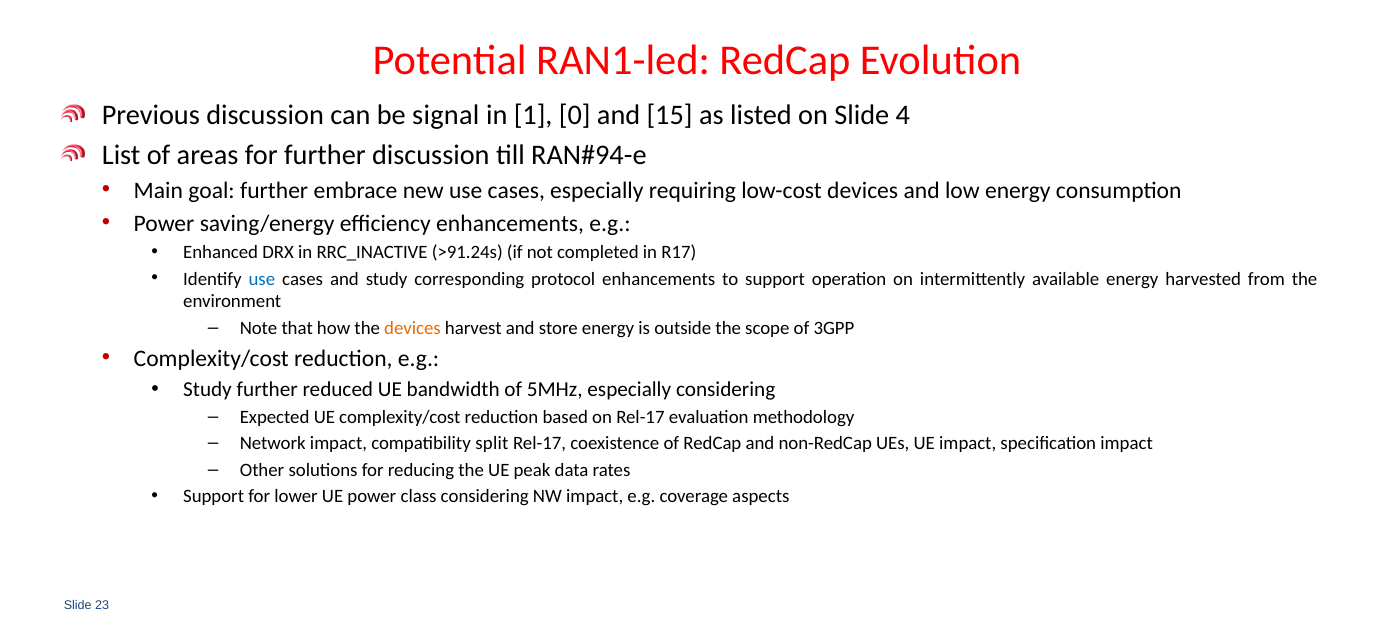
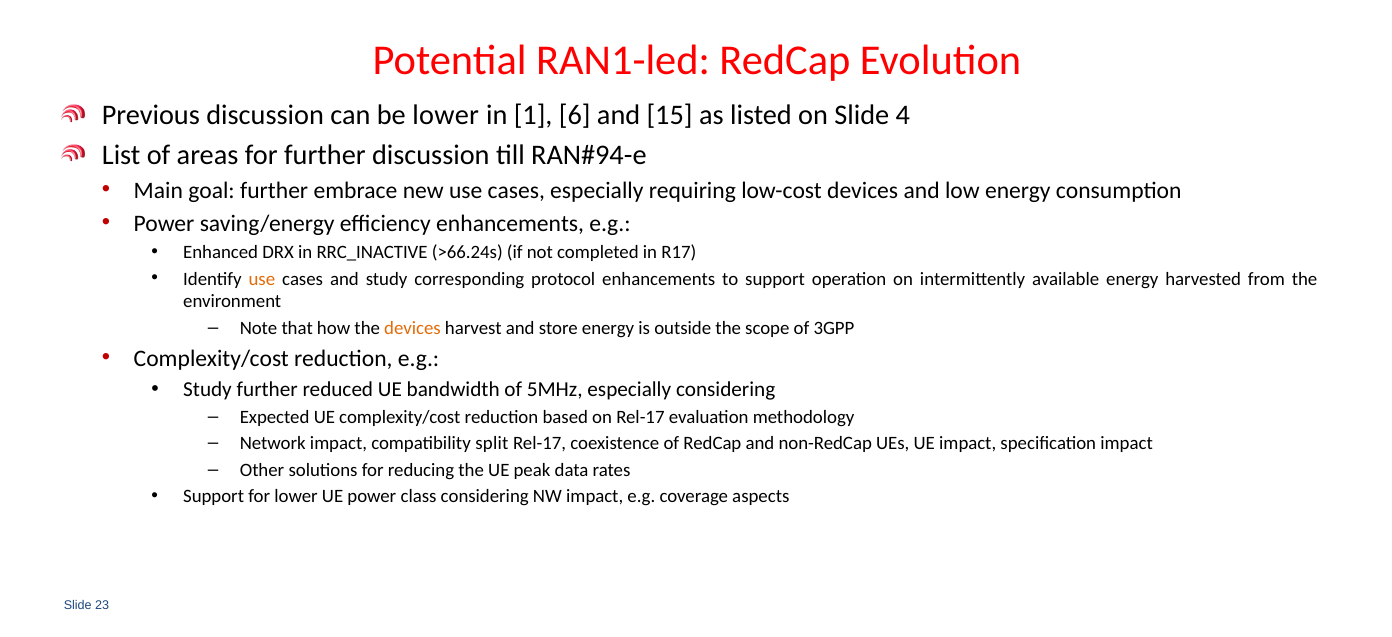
be signal: signal -> lower (446, 115)
0: 0 -> 6 (575, 115)
>91.24s: >91.24s -> >66.24s (467, 252)
use colour: blue -> orange (262, 279)
